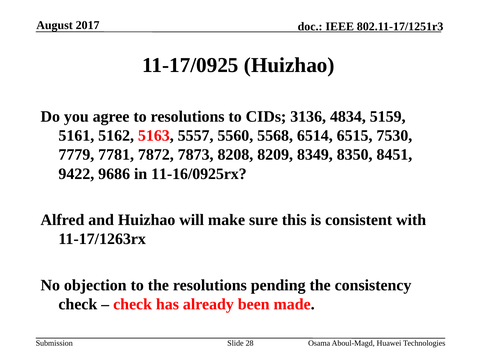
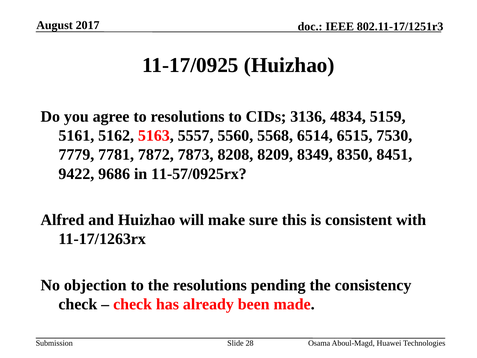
11-16/0925rx: 11-16/0925rx -> 11-57/0925rx (199, 174)
